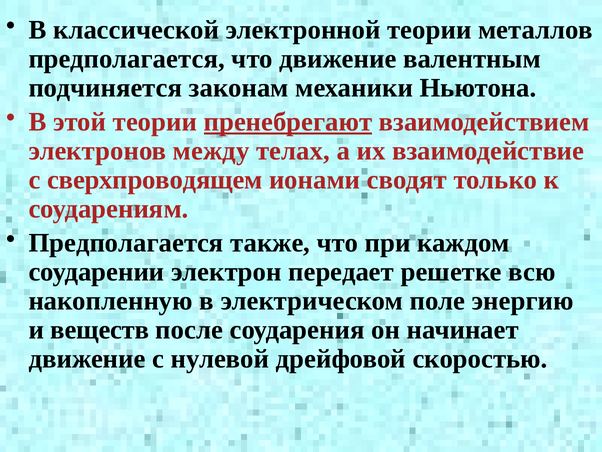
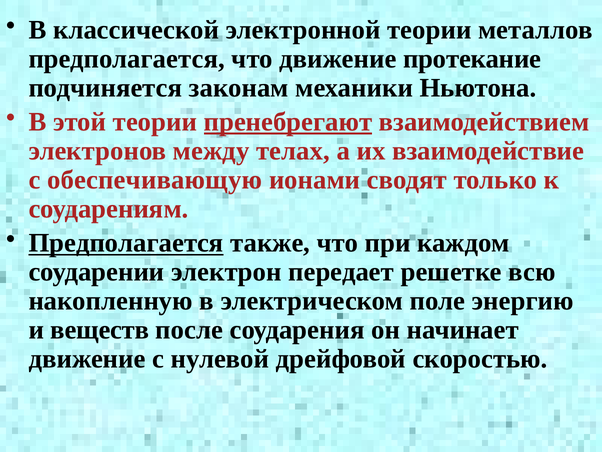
валентным: валентным -> протекание (472, 59)
сверхпроводящем: сверхпроводящем -> обеспечивающую (155, 180)
Предполагается underline: none -> present (126, 243)
